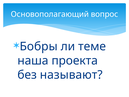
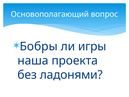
теме: теме -> игры (92, 46)
называют: называют -> ладонями (71, 75)
